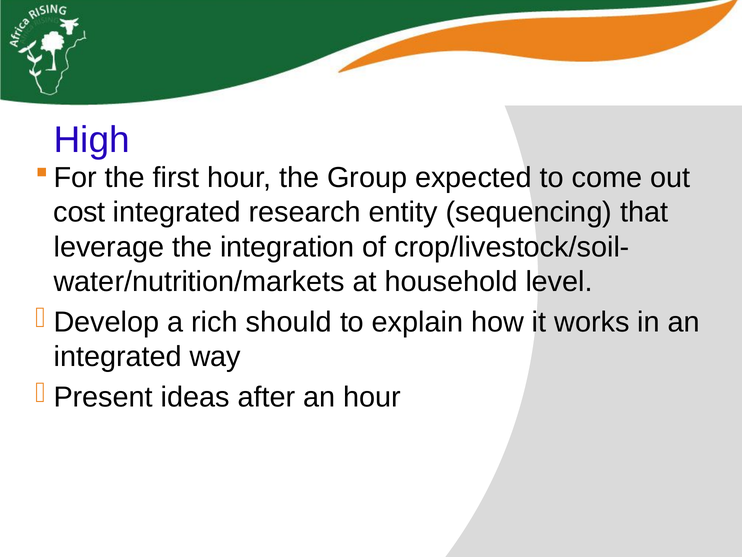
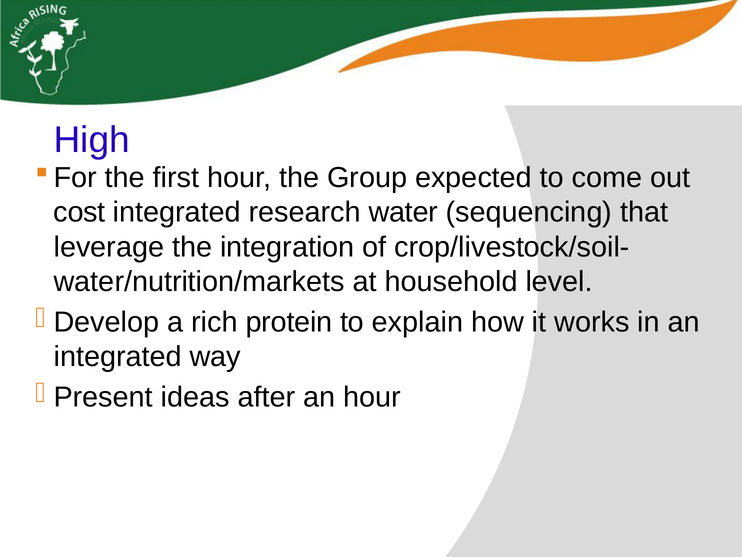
entity: entity -> water (403, 212)
should: should -> protein (289, 322)
